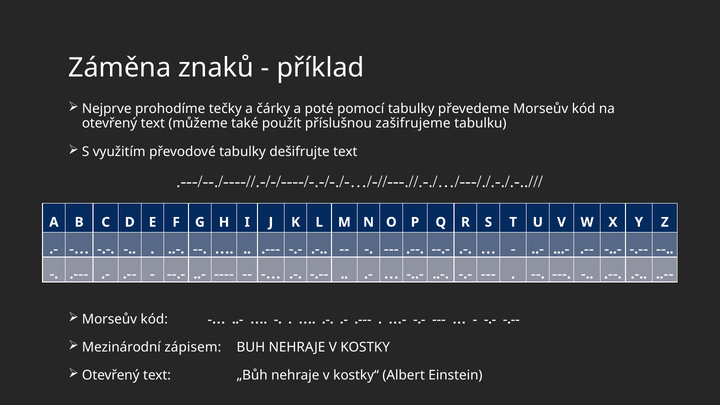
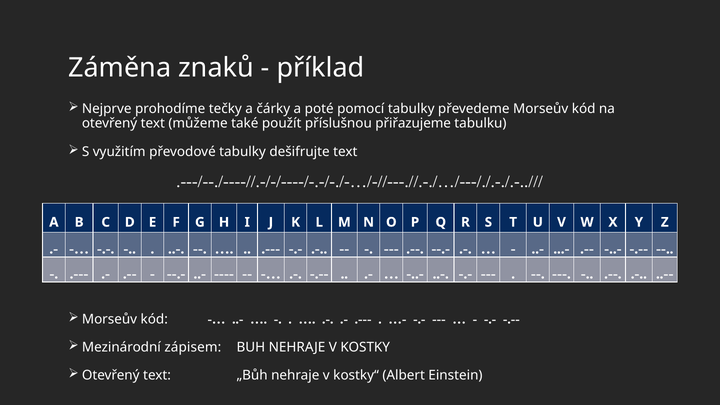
zašifrujeme: zašifrujeme -> přiřazujeme (413, 124)
